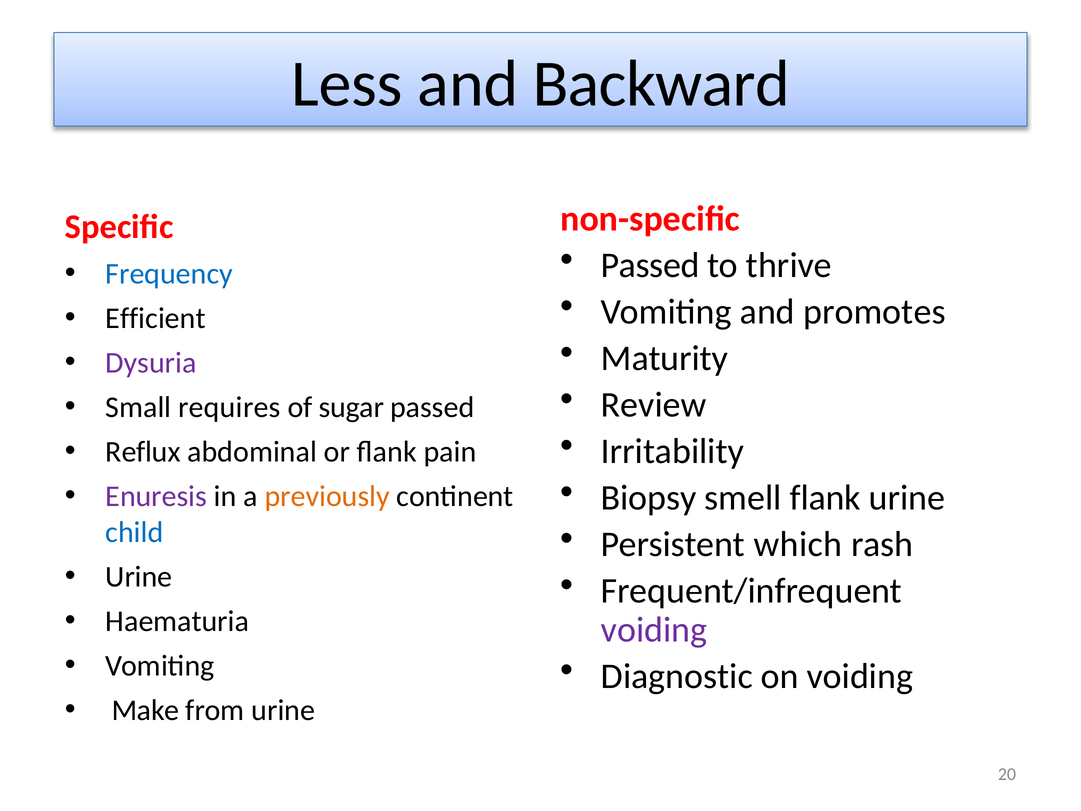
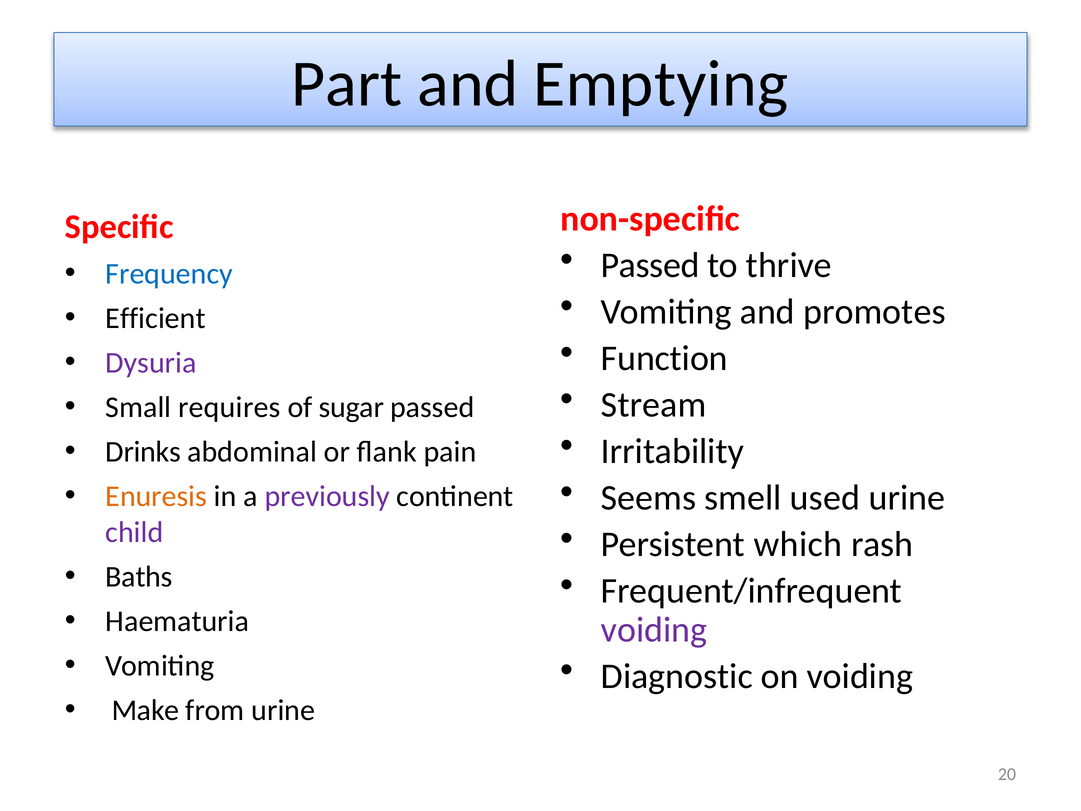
Less: Less -> Part (347, 84)
Backward: Backward -> Emptying (661, 84)
Maturity: Maturity -> Function (664, 358)
Review: Review -> Stream (654, 405)
Reflux: Reflux -> Drinks (143, 451)
Biopsy: Biopsy -> Seems (649, 498)
smell flank: flank -> used (825, 498)
Enuresis colour: purple -> orange (156, 496)
previously colour: orange -> purple (327, 496)
child colour: blue -> purple (134, 532)
Urine: Urine -> Baths (139, 576)
